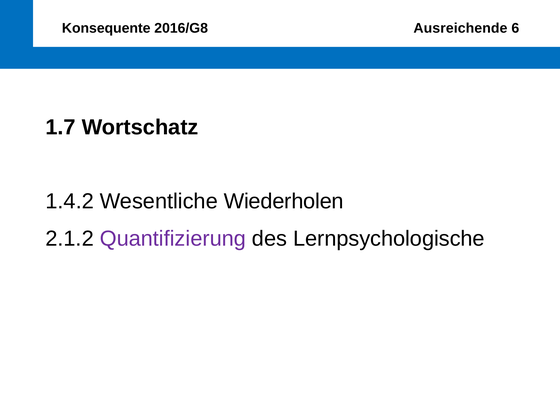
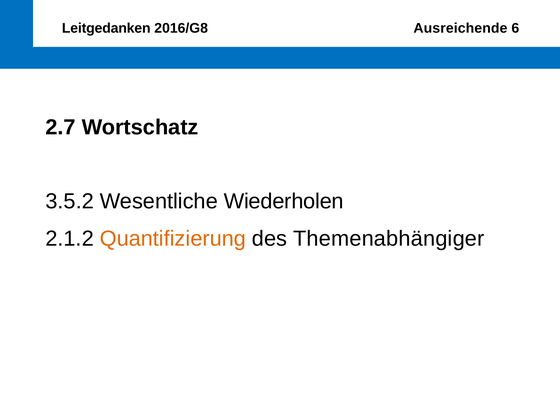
Konsequente: Konsequente -> Leitgedanken (106, 28)
1.7: 1.7 -> 2.7 (61, 127)
1.4.2: 1.4.2 -> 3.5.2 (70, 201)
Quantifizierung colour: purple -> orange (173, 238)
Lernpsychologische: Lernpsychologische -> Themenabhängiger (389, 238)
